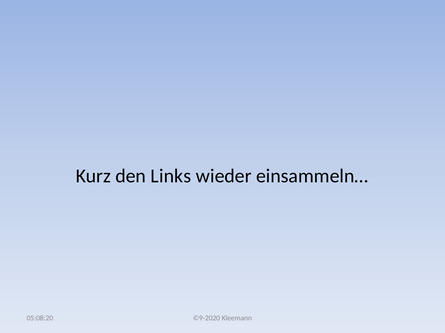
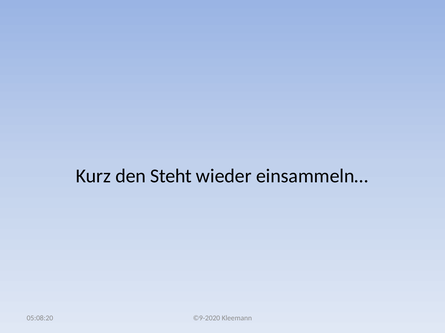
Links: Links -> Steht (171, 176)
